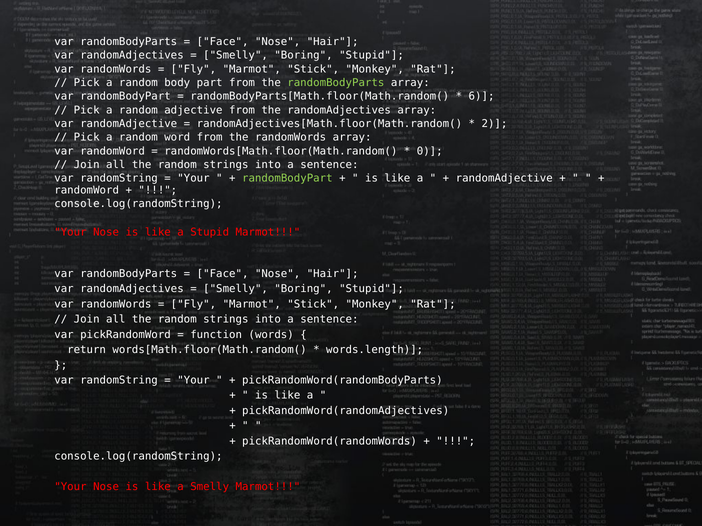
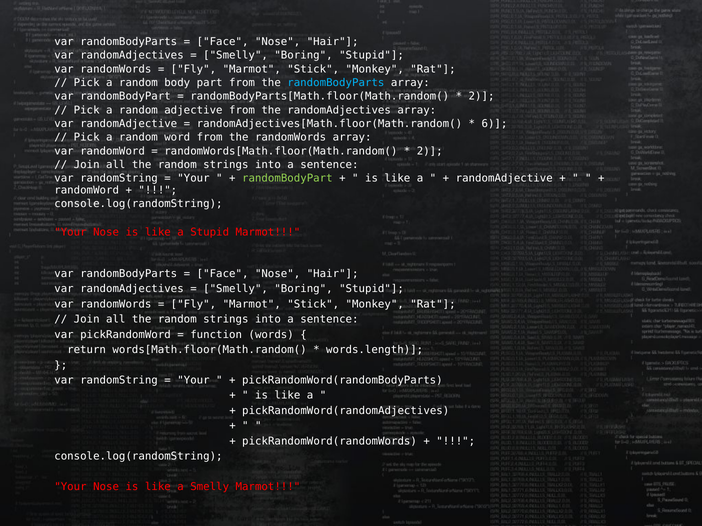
randomBodyParts colour: light green -> light blue (336, 83)
6: 6 -> 2 (482, 96)
2: 2 -> 6 (494, 124)
0: 0 -> 2 (430, 151)
